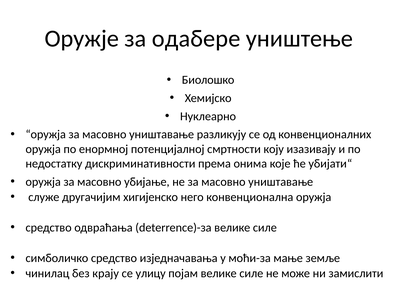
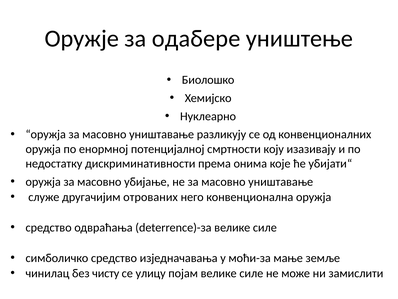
хигијенско: хигијенско -> отрованих (151, 197)
крају: крају -> чисту (106, 273)
